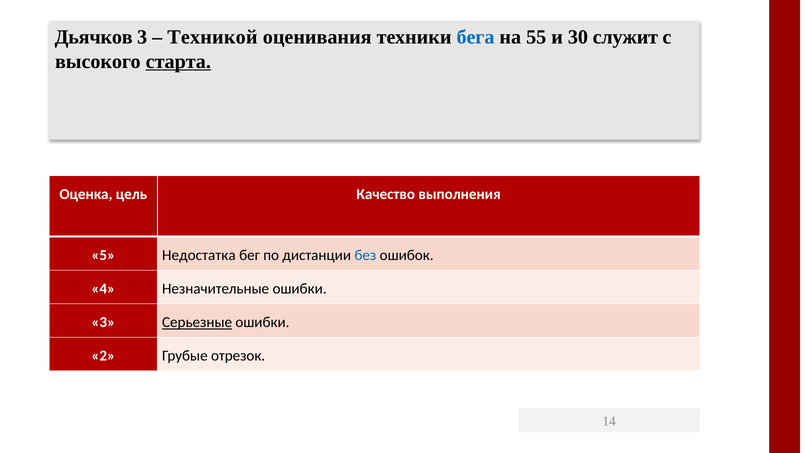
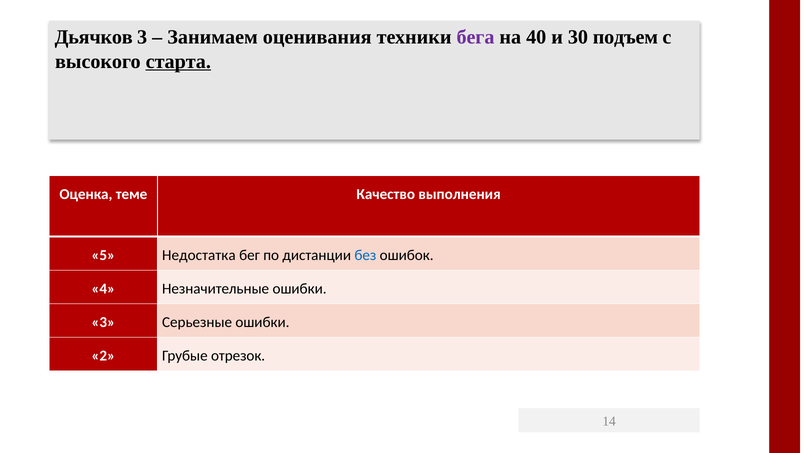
Техникой: Техникой -> Занимаем (213, 37)
бега colour: blue -> purple (476, 37)
55: 55 -> 40 (536, 37)
служит: служит -> подъем (625, 37)
цель: цель -> теме (132, 194)
Серьезные underline: present -> none (197, 322)
